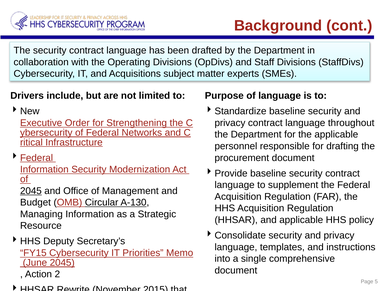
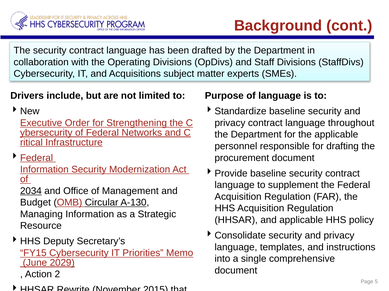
2045: 2045 -> 2034 (31, 191)
June 2045: 2045 -> 2029 (62, 263)
